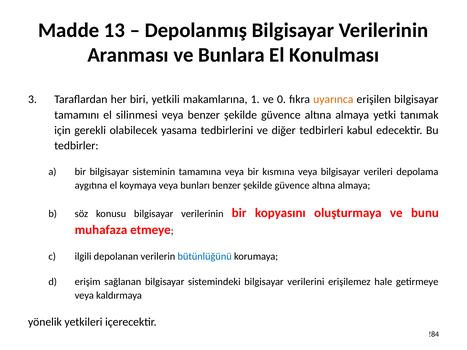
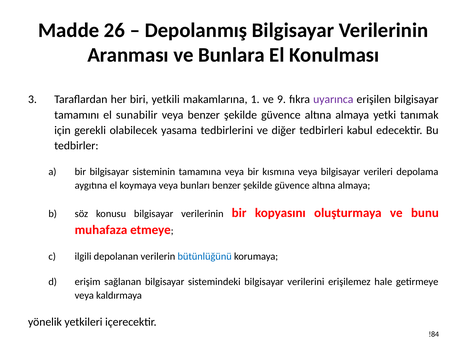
13: 13 -> 26 (114, 30)
0: 0 -> 9 (281, 100)
uyarınca colour: orange -> purple (333, 100)
silinmesi: silinmesi -> sunabilir (137, 115)
